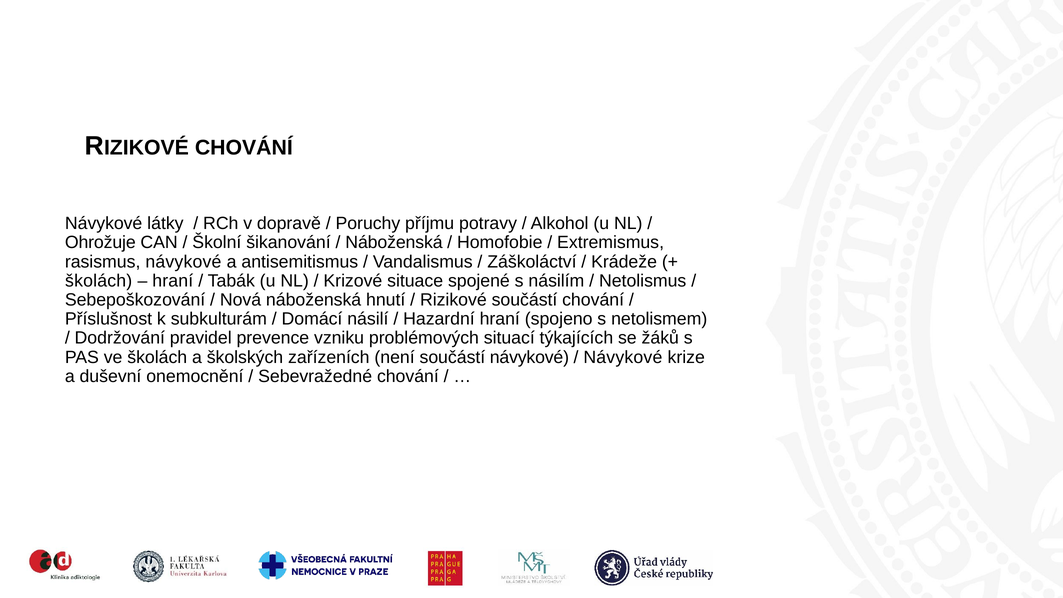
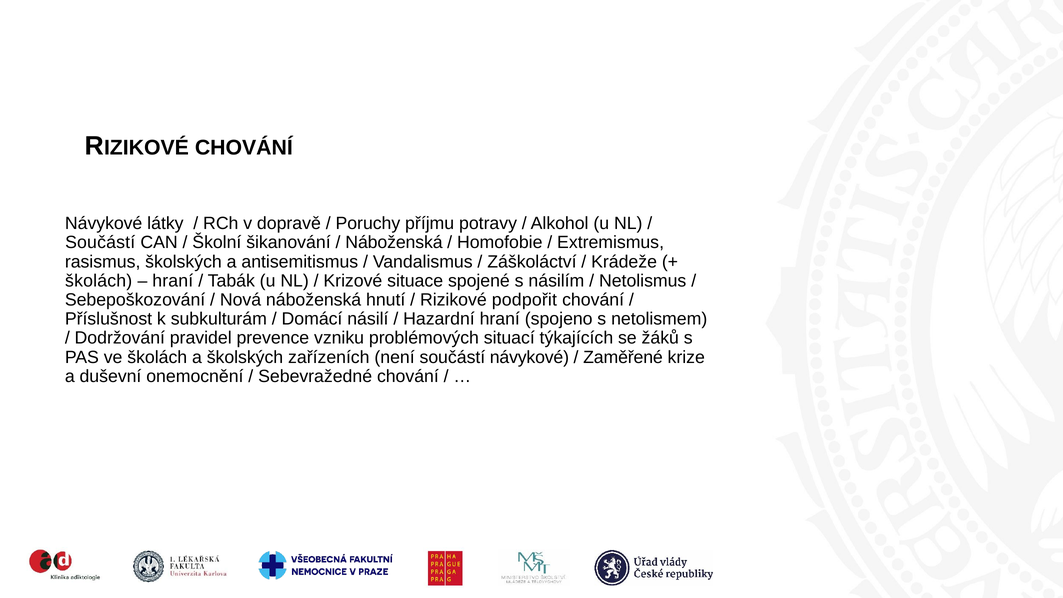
Ohrožuje: Ohrožuje -> Součástí (100, 243)
rasismus návykové: návykové -> školských (184, 262)
Rizikové součástí: součástí -> podpořit (524, 300)
Návykové: Návykové -> Zaměřené (623, 357)
